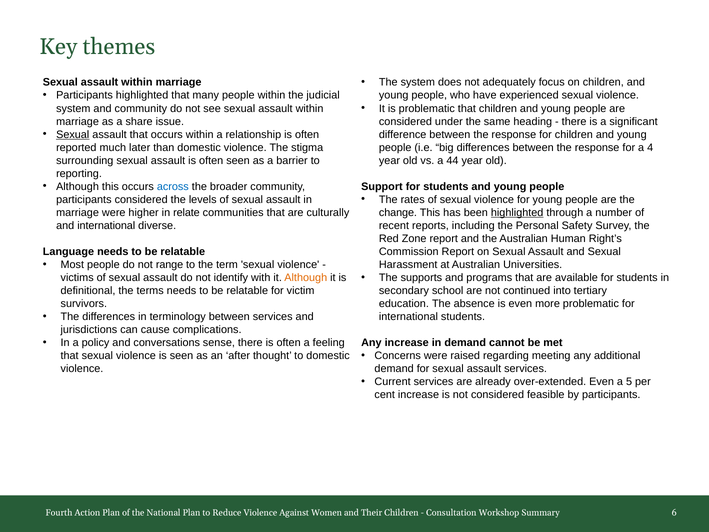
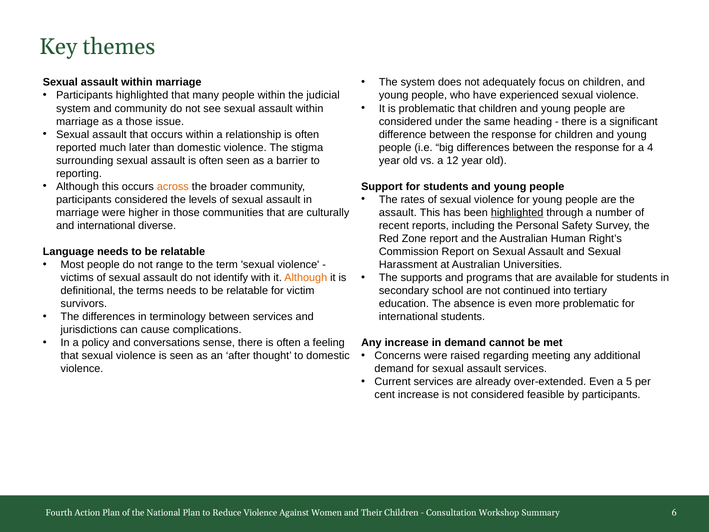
a share: share -> those (139, 121)
Sexual underline: present -> none (73, 134)
44: 44 -> 12 (452, 160)
across colour: blue -> orange (173, 186)
in relate: relate -> those (186, 212)
change: change -> assault (398, 212)
